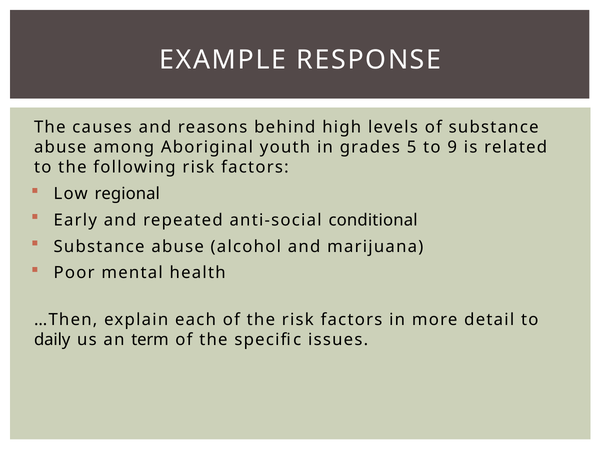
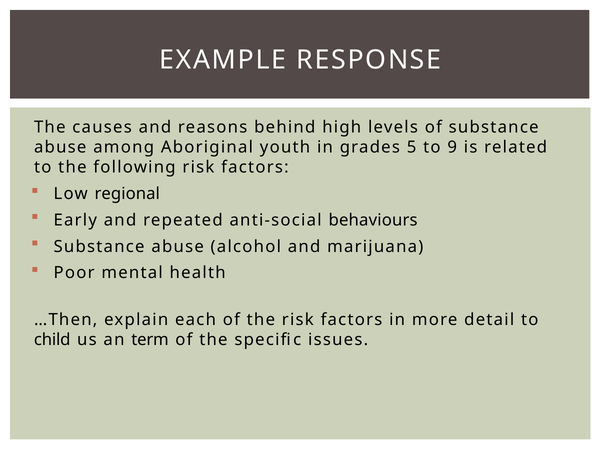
conditional: conditional -> behaviours (373, 220)
daily: daily -> child (52, 340)
